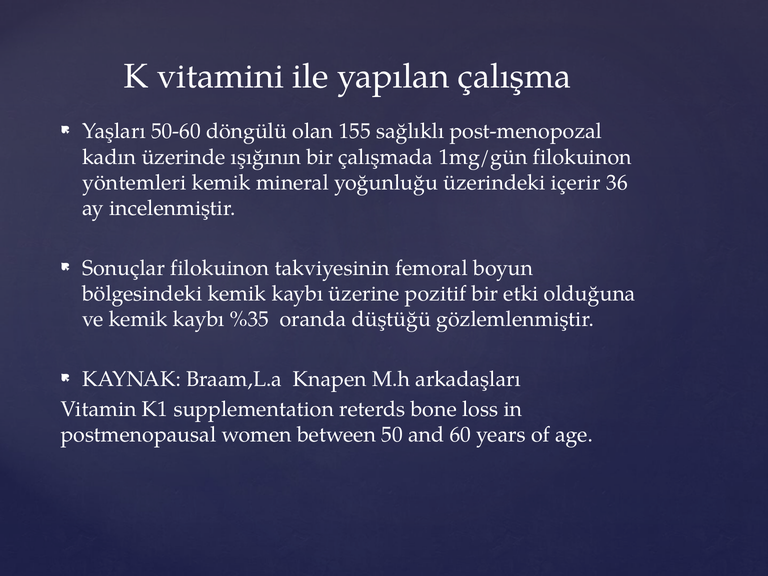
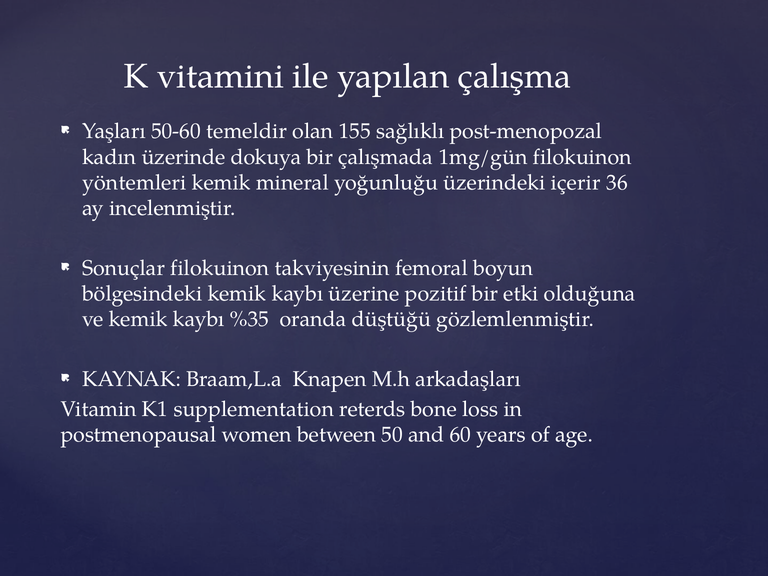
döngülü: döngülü -> temeldir (247, 131)
ışığının: ışığının -> dokuya (266, 157)
